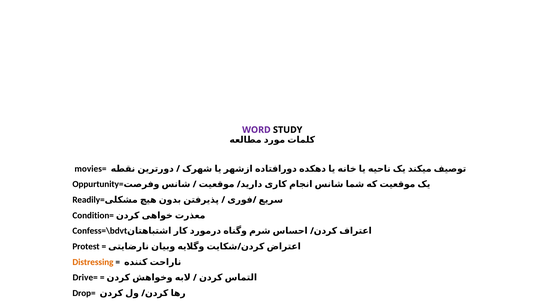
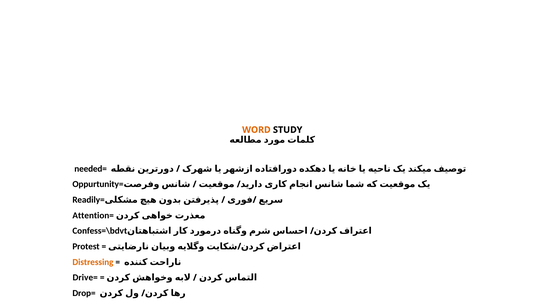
WORD colour: purple -> orange (256, 130)
movies=: movies= -> needed= (91, 169)
Condition=: Condition= -> Attention= (93, 215)
